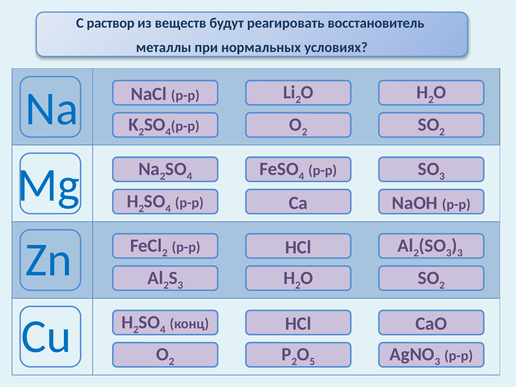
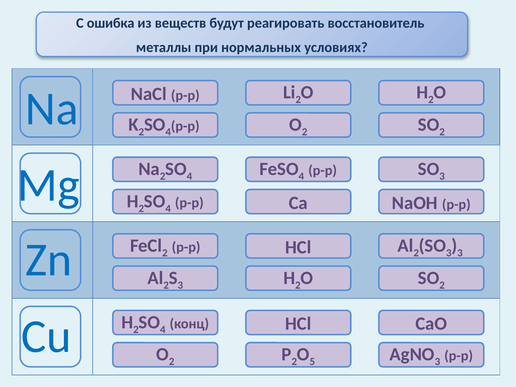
С раствор: раствор -> ошибка (111, 23)
